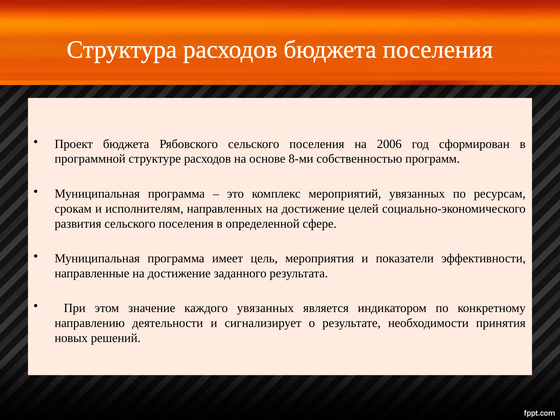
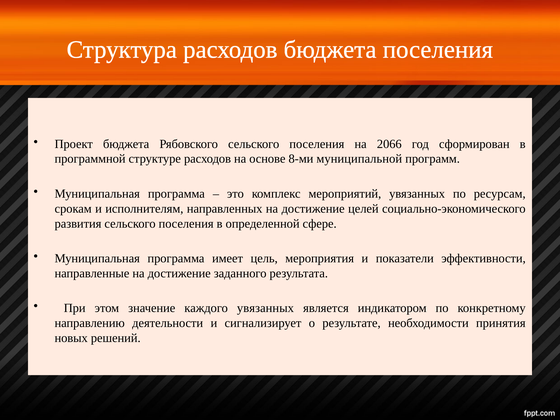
2006: 2006 -> 2066 (389, 144)
собственностью: собственностью -> муниципальной (359, 159)
